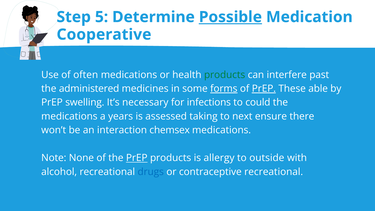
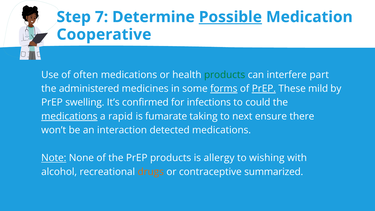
5: 5 -> 7 (102, 17)
past: past -> part (319, 75)
able: able -> mild (318, 89)
necessary: necessary -> confirmed (145, 102)
medications underline: none -> present (69, 116)
years: years -> rapid (121, 116)
assessed: assessed -> fumarate (166, 116)
chemsex: chemsex -> detected (170, 130)
Note underline: none -> present (54, 158)
PrEP underline: present -> none (137, 158)
outside: outside -> wishing (267, 158)
drugs colour: blue -> orange (151, 172)
contraceptive recreational: recreational -> summarized (274, 172)
